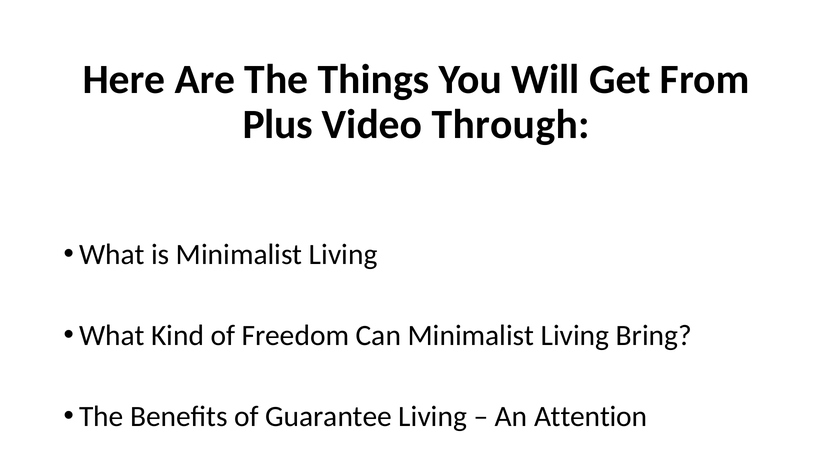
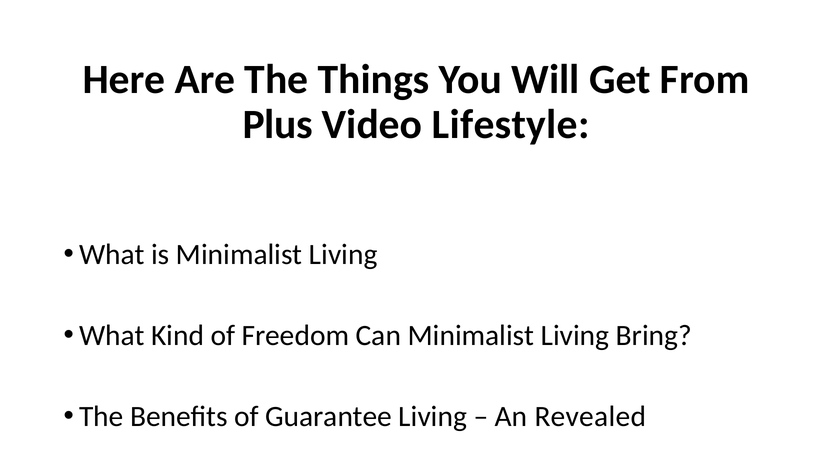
Through: Through -> Lifestyle (511, 125)
Attention: Attention -> Revealed (590, 417)
